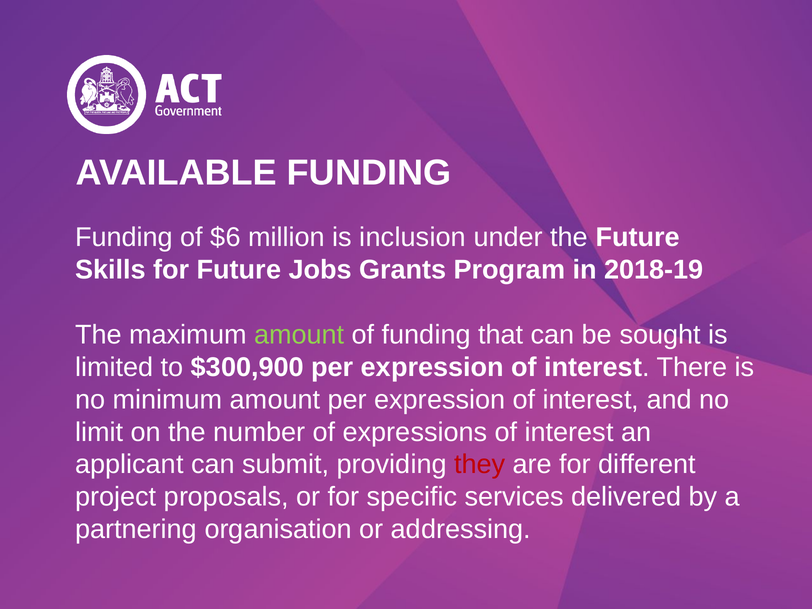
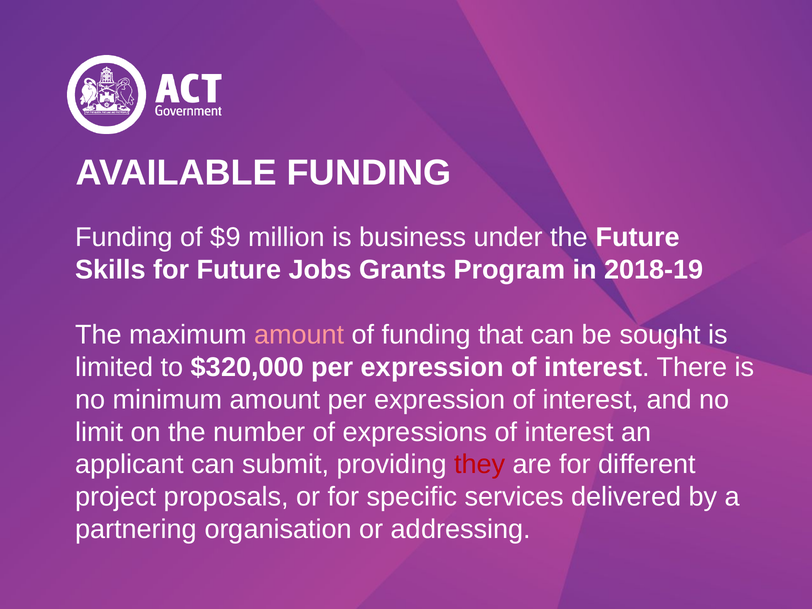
$6: $6 -> $9 (226, 237)
inclusion: inclusion -> business (413, 237)
amount colour: light green -> pink (299, 335)
$300,900: $300,900 -> $320,000 (247, 367)
